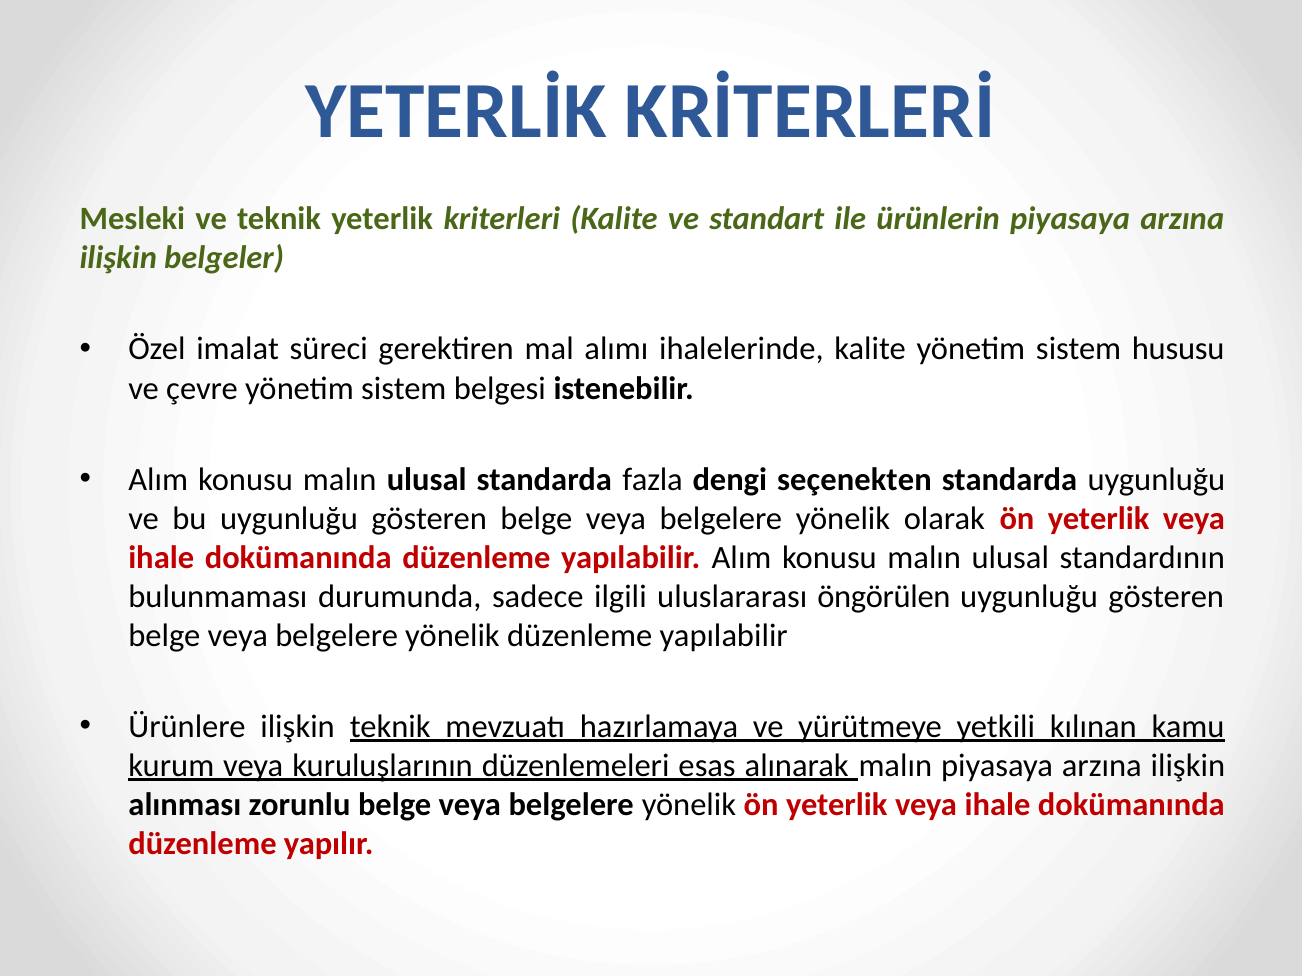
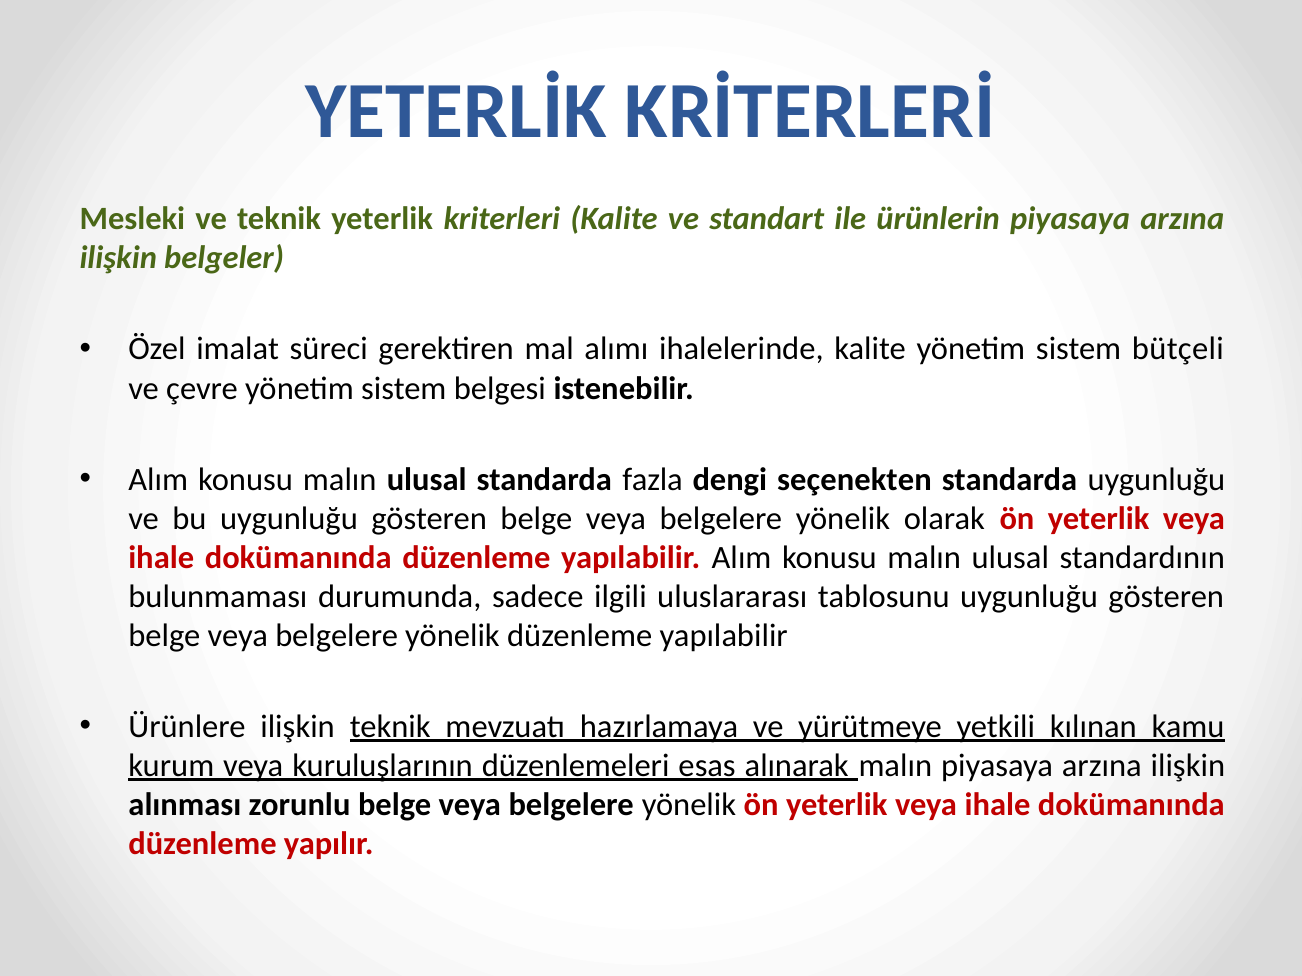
hususu: hususu -> bütçeli (1178, 349)
öngörülen: öngörülen -> tablosunu (884, 597)
